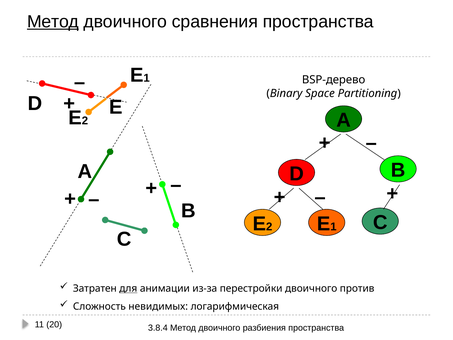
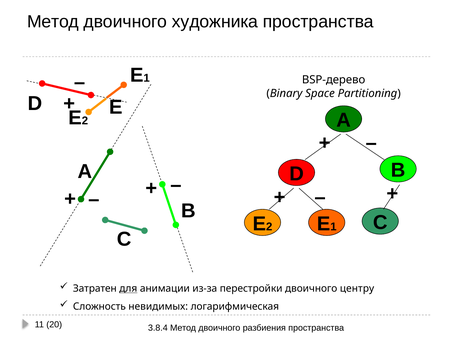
Метод underline: present -> none (53, 22)
сравнения: сравнения -> художника (215, 22)
против: против -> центру (357, 288)
